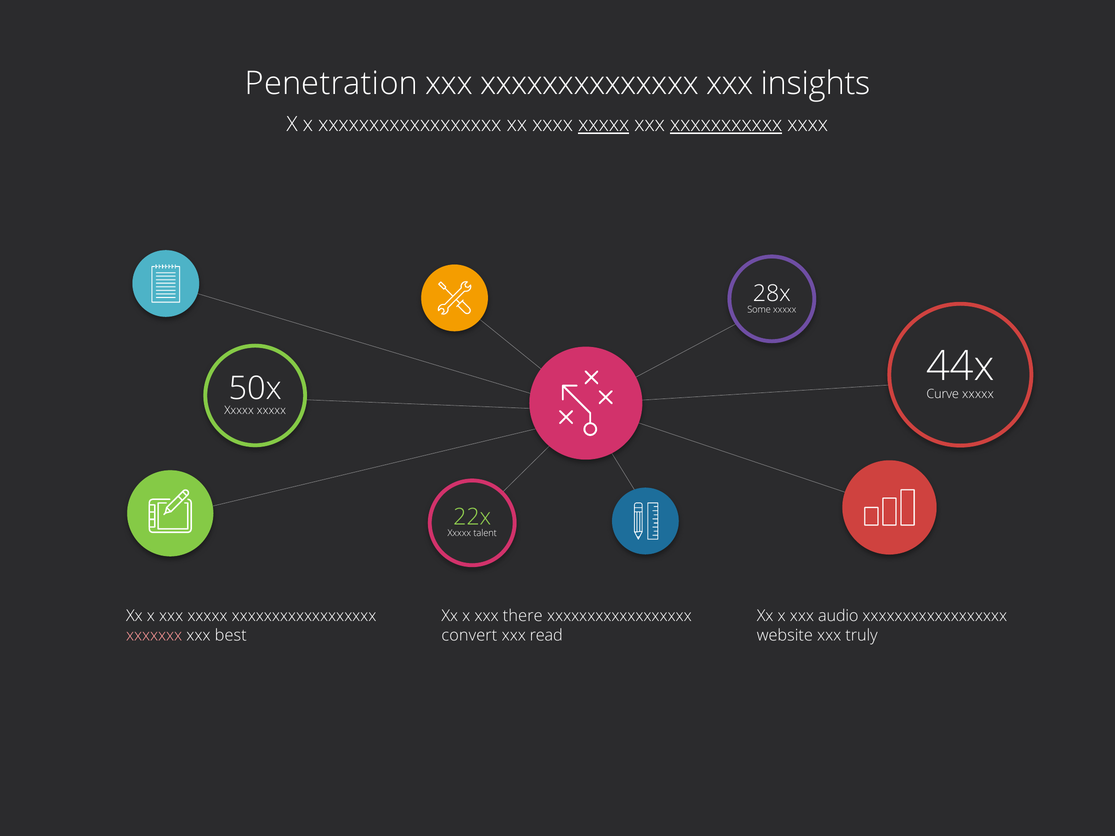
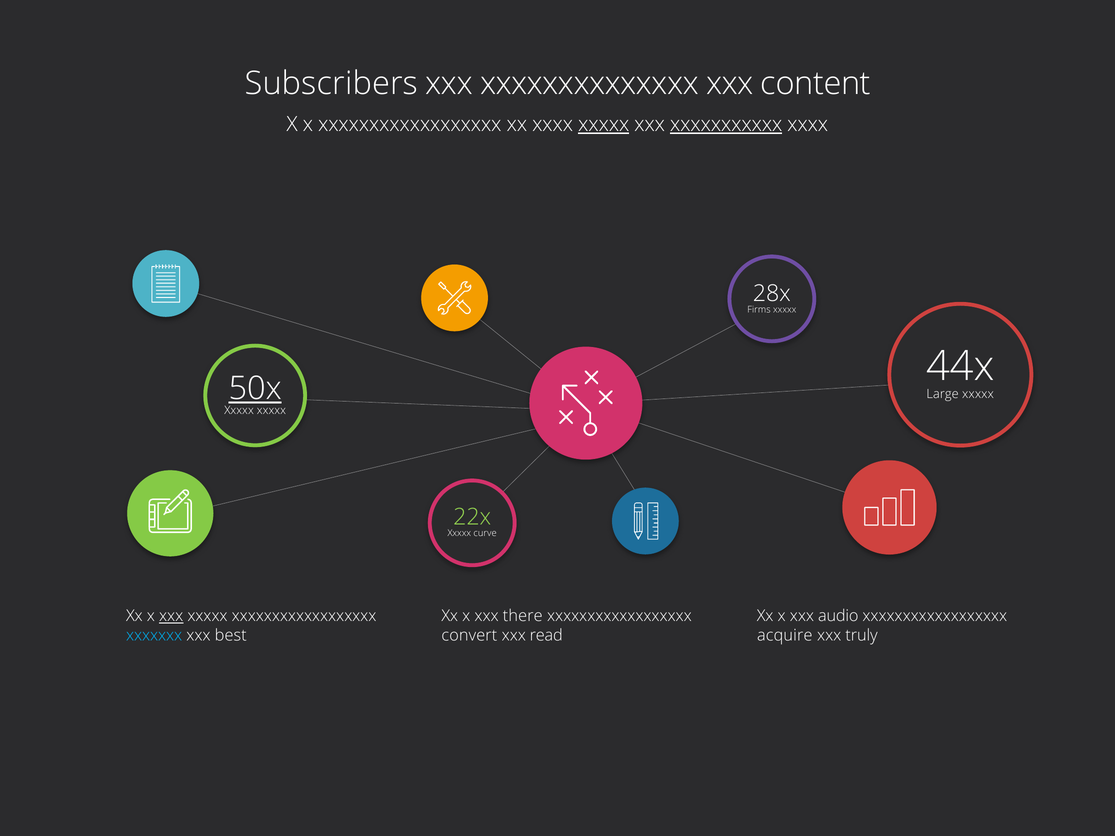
Penetration: Penetration -> Subscribers (331, 83)
insights: insights -> content (816, 83)
Some: Some -> Firms (759, 310)
50x underline: none -> present (255, 389)
Curve: Curve -> Large (943, 394)
talent: talent -> curve (485, 534)
xxx underline: none -> present (171, 616)
xxxxxxx colour: pink -> light blue (154, 635)
website: website -> acquire (785, 635)
